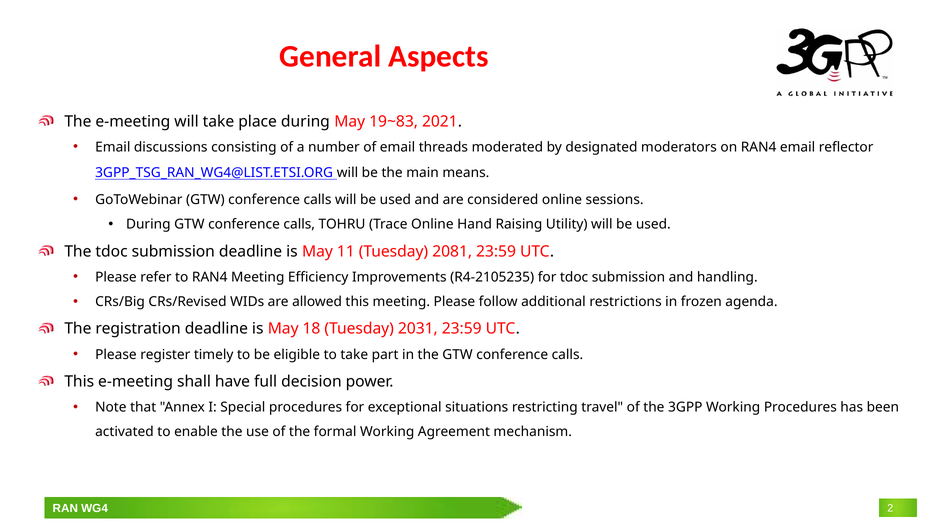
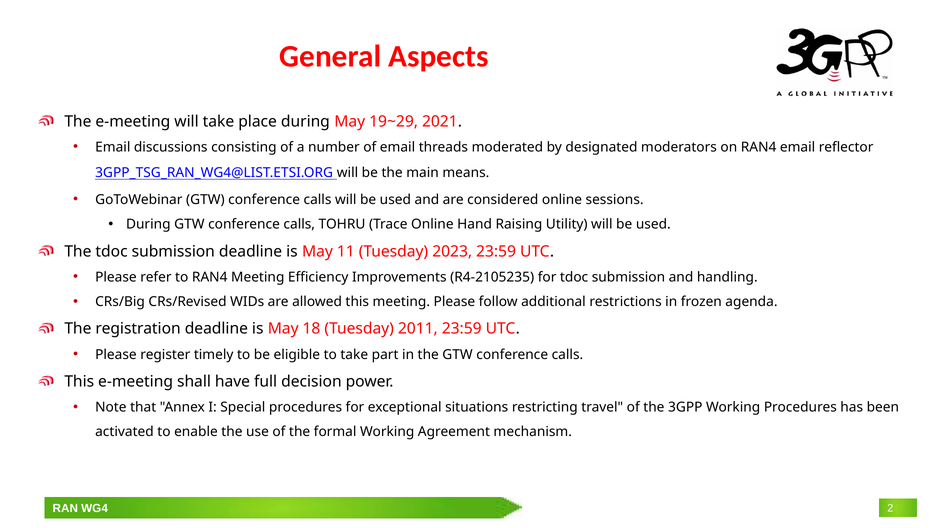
19~83: 19~83 -> 19~29 (394, 121)
2081: 2081 -> 2023 (452, 252)
2031: 2031 -> 2011 (418, 329)
